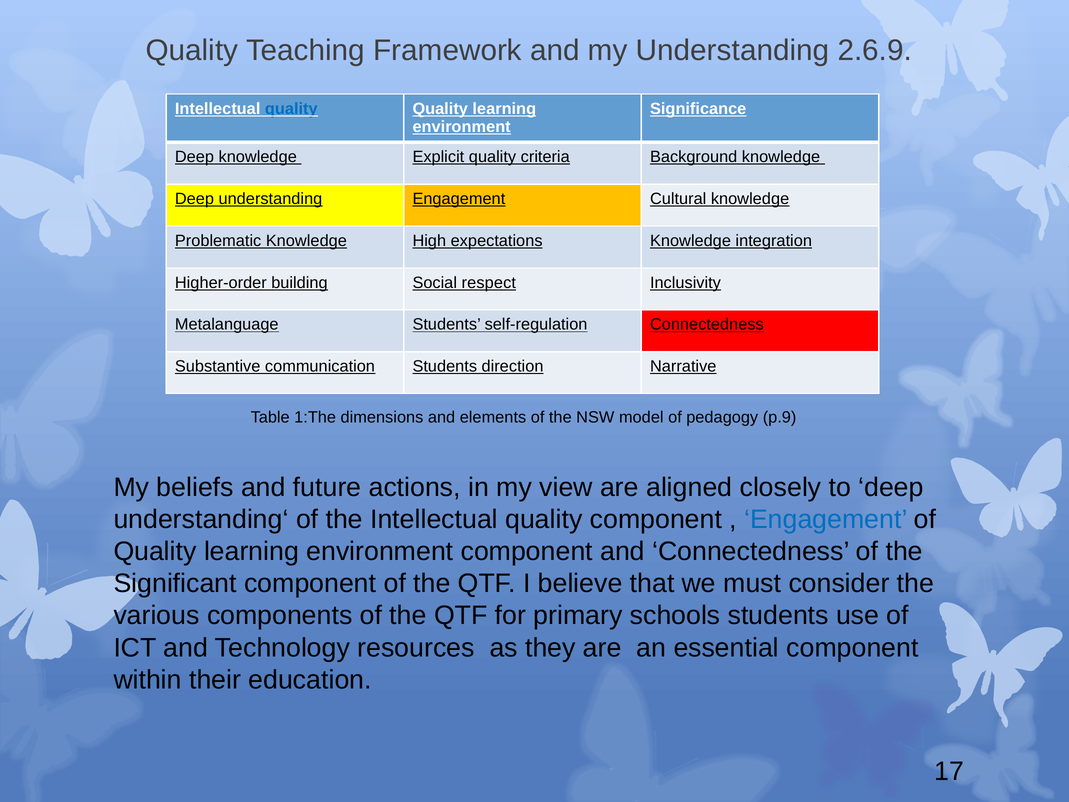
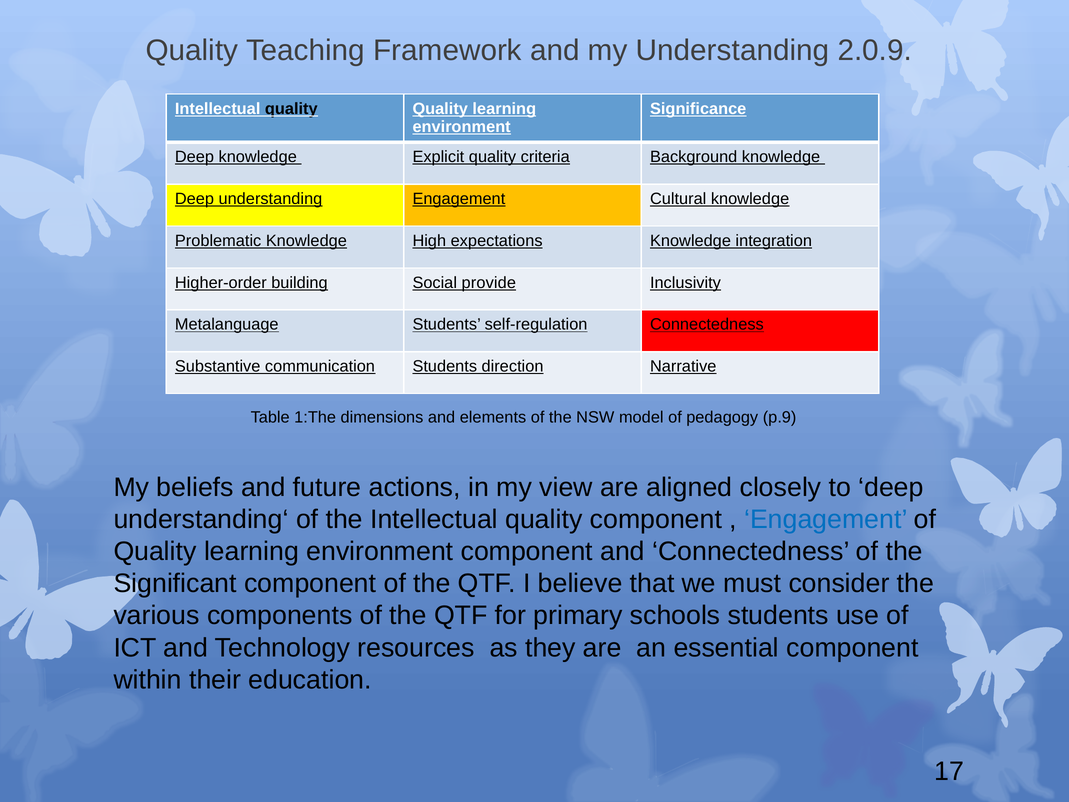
2.6.9: 2.6.9 -> 2.0.9 (875, 50)
quality colour: blue -> black (291, 109)
respect: respect -> provide (489, 283)
